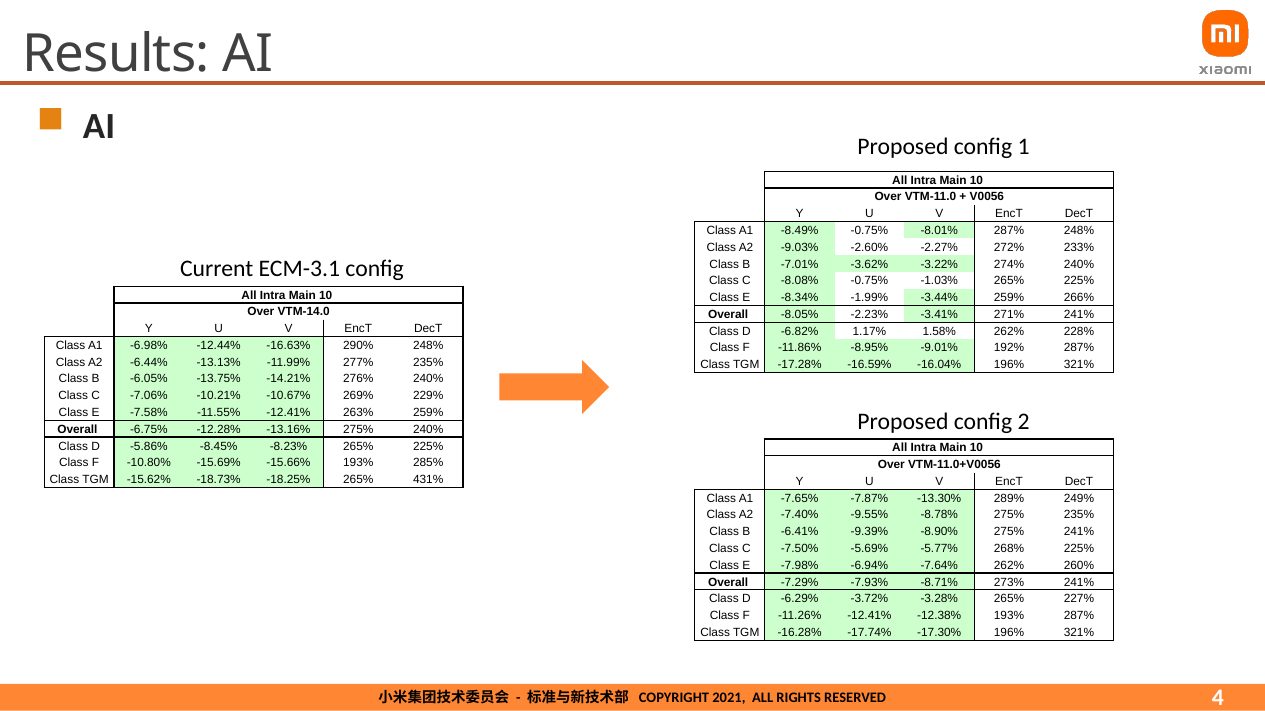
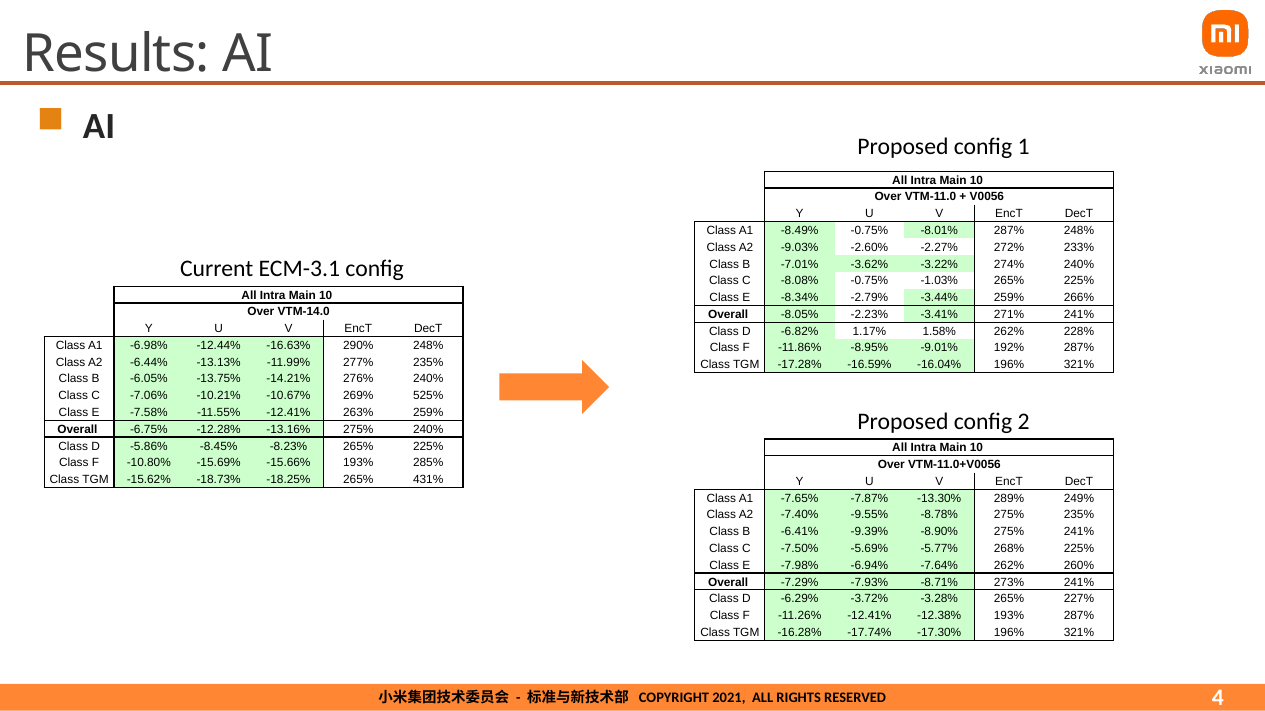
-1.99%: -1.99% -> -2.79% (869, 298)
229%: 229% -> 525% (428, 396)
